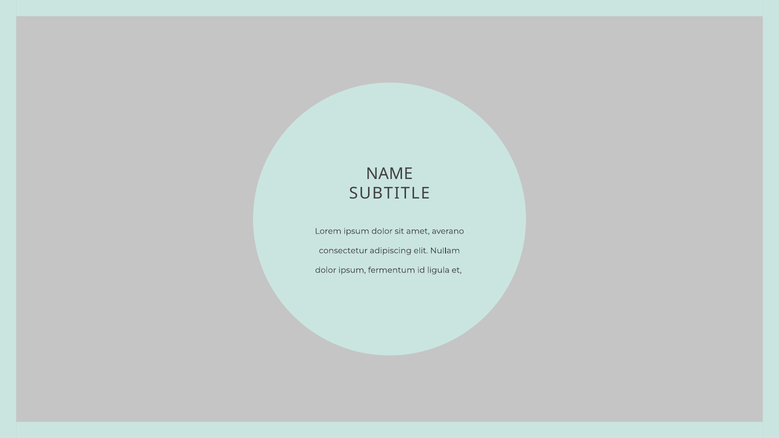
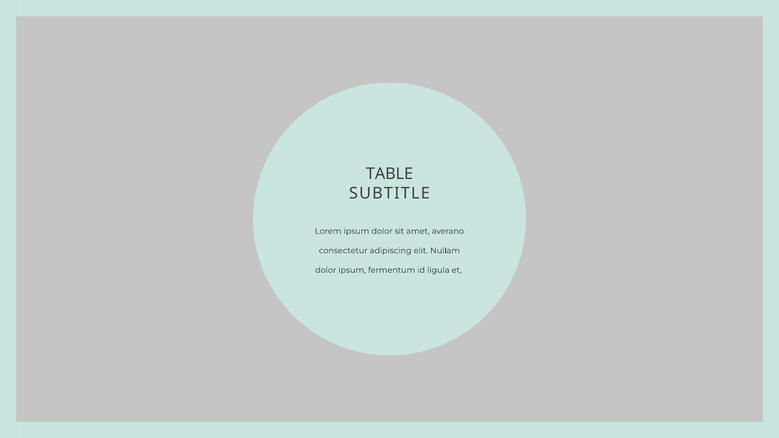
NAME: NAME -> TABLE (390, 174)
